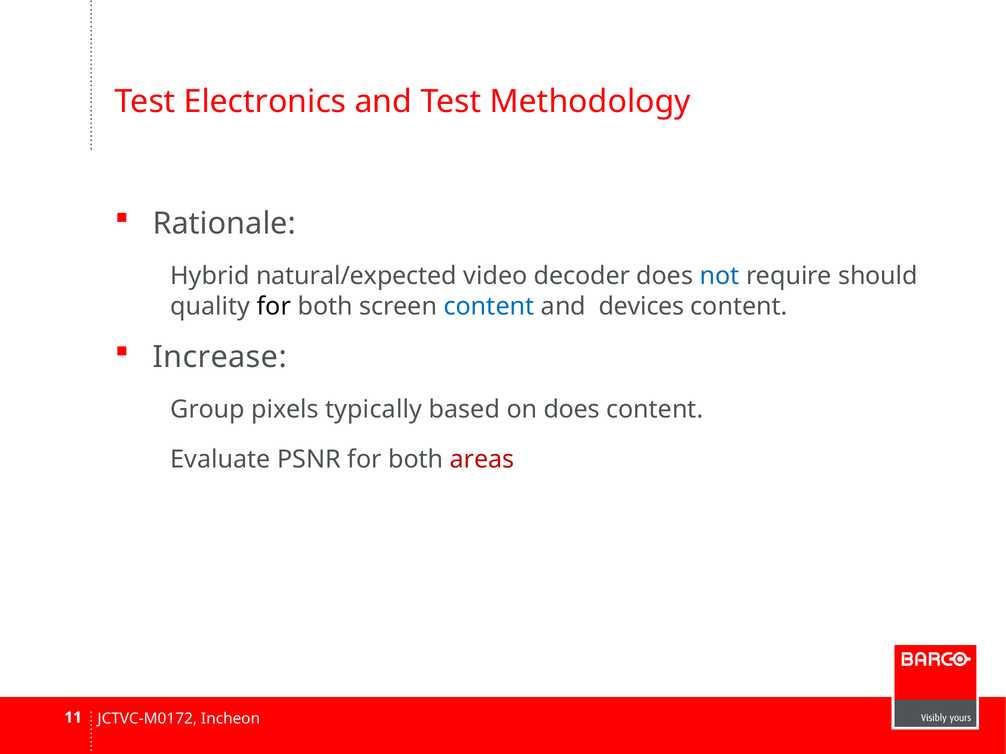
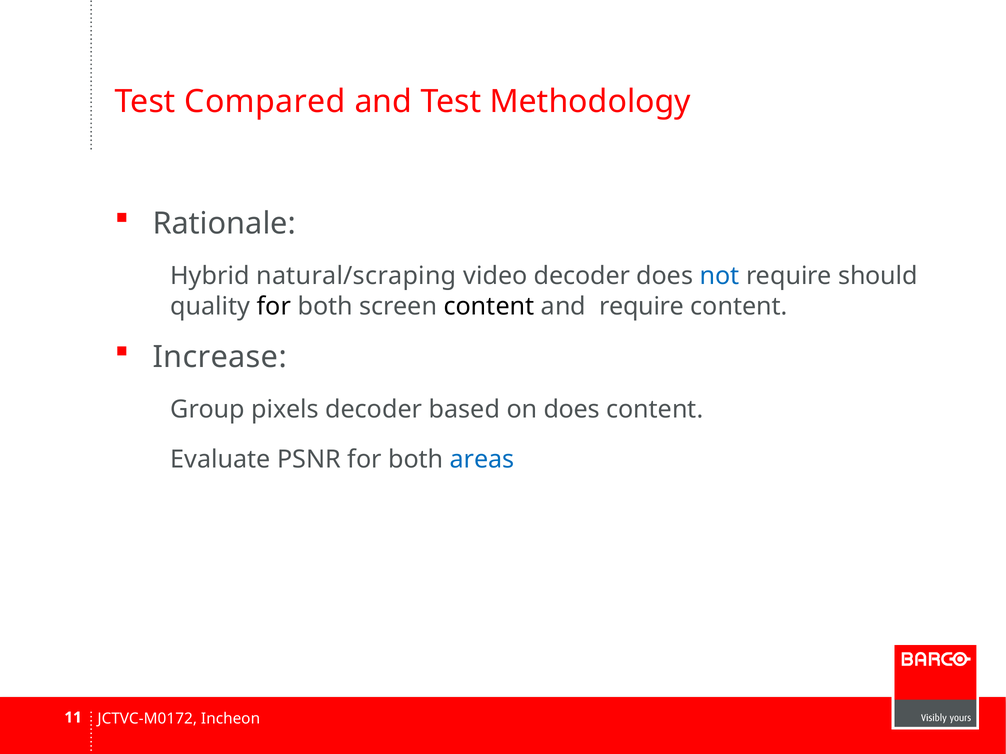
Electronics: Electronics -> Compared (265, 102)
natural/expected: natural/expected -> natural/scraping (356, 276)
content colour: blue -> black (489, 307)
and devices: devices -> require (642, 307)
pixels typically: typically -> decoder (374, 410)
areas colour: red -> blue (482, 460)
